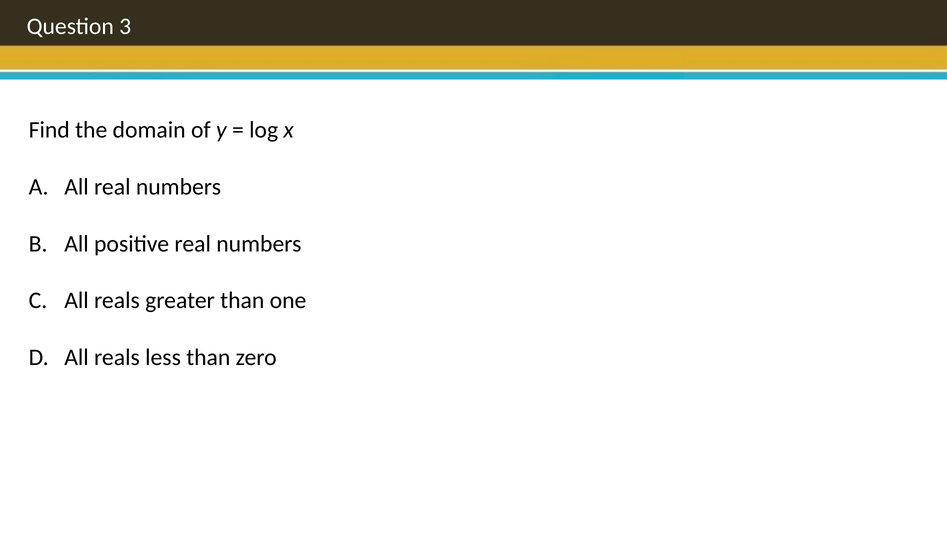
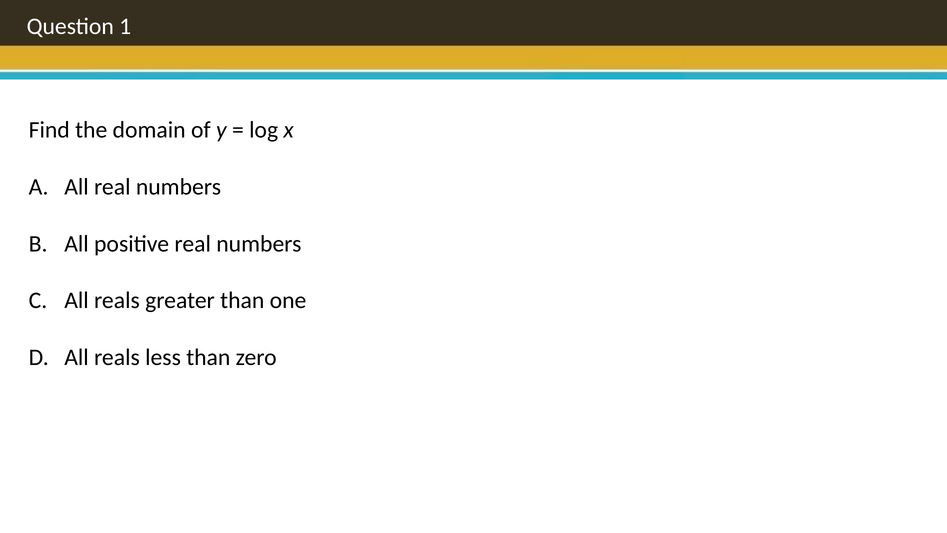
3: 3 -> 1 (125, 26)
